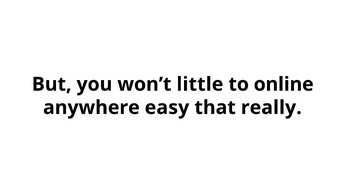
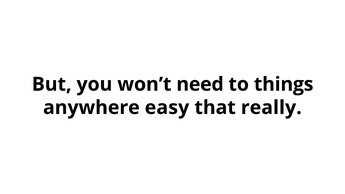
little: little -> need (200, 84)
online: online -> things (284, 84)
